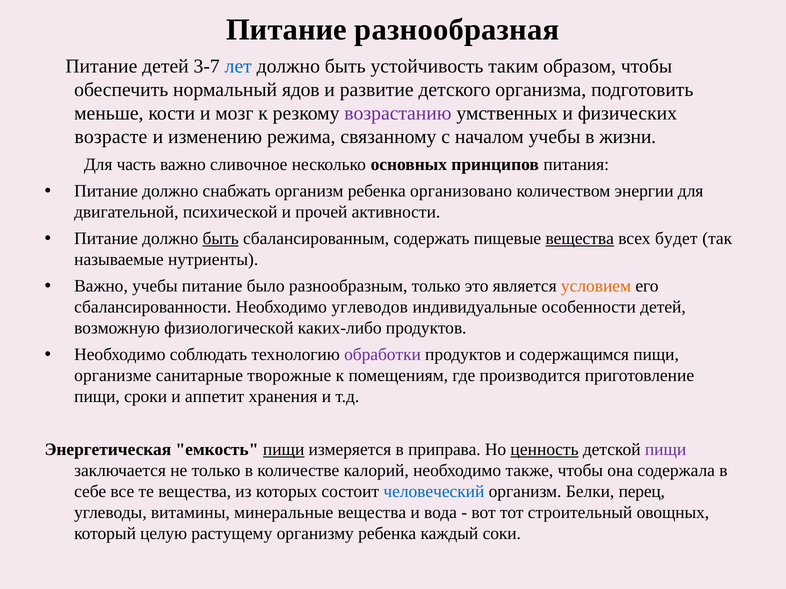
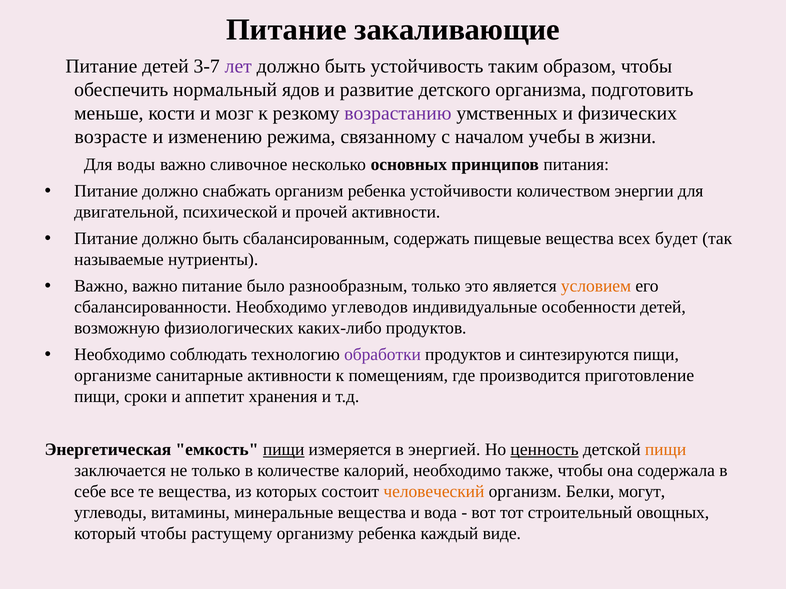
разнообразная: разнообразная -> закаливающие (457, 30)
лет colour: blue -> purple (238, 66)
часть: часть -> воды (136, 165)
организовано: организовано -> устойчивости (461, 191)
быть underline: present -> none (221, 239)
вещества underline: present -> none (580, 239)
Важно учебы: учебы -> важно (155, 286)
физиологической: физиологической -> физиологических (229, 328)
содержащимся: содержащимся -> синтезируются (574, 355)
санитарные творожные: творожные -> активности (289, 376)
приправа: приправа -> энергией (444, 450)
пищи colour: purple -> orange (666, 450)
человеческий colour: blue -> orange (434, 492)
перец: перец -> могут (642, 492)
который целую: целую -> чтобы (163, 534)
соки: соки -> виде (502, 534)
